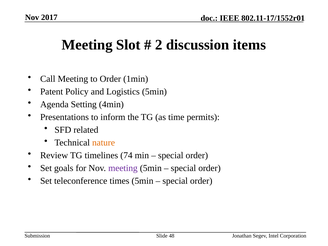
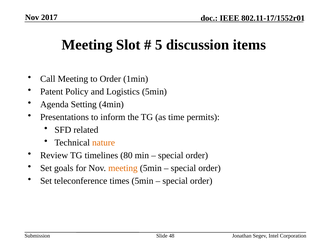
2: 2 -> 5 (159, 45)
74: 74 -> 80 (126, 155)
meeting colour: purple -> orange (123, 168)
